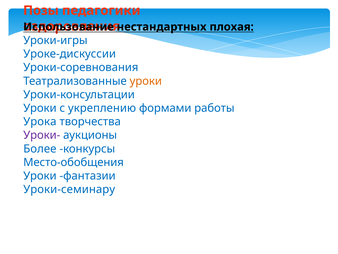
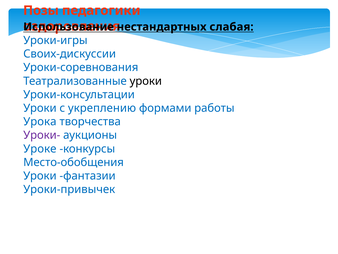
плохая: плохая -> слабая (232, 27)
Уроке-дискуссии: Уроке-дискуссии -> Своих-дискуссии (70, 54)
уроки colour: orange -> black (146, 81)
Более: Более -> Уроке (40, 149)
Уроки-семинару: Уроки-семинару -> Уроки-привычек (69, 189)
